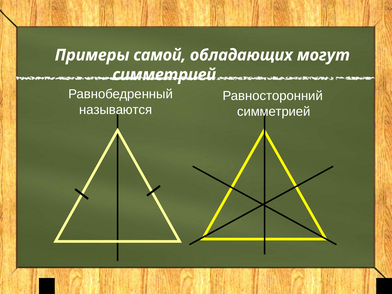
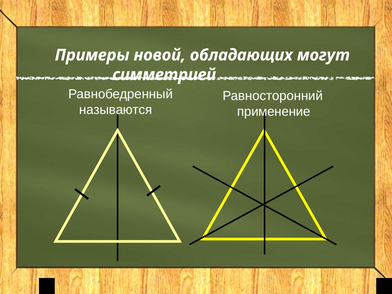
самой: самой -> новой (160, 55)
симметрией: симметрией -> применение (274, 111)
